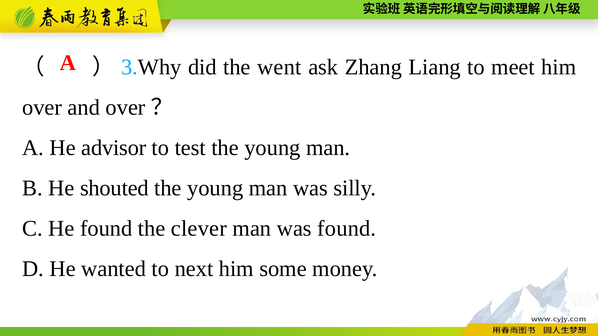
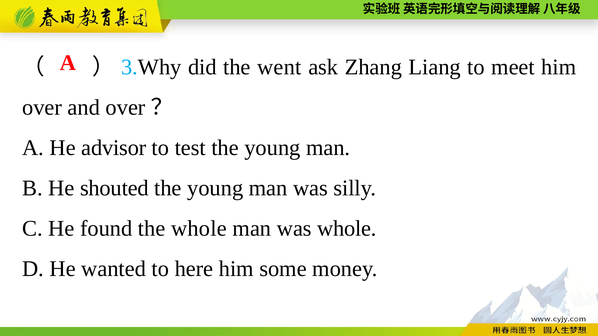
the clever: clever -> whole (199, 229)
was found: found -> whole (347, 229)
next: next -> here (194, 269)
